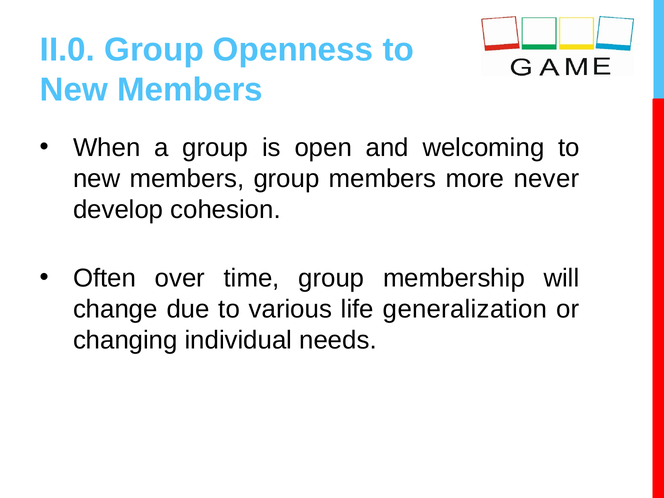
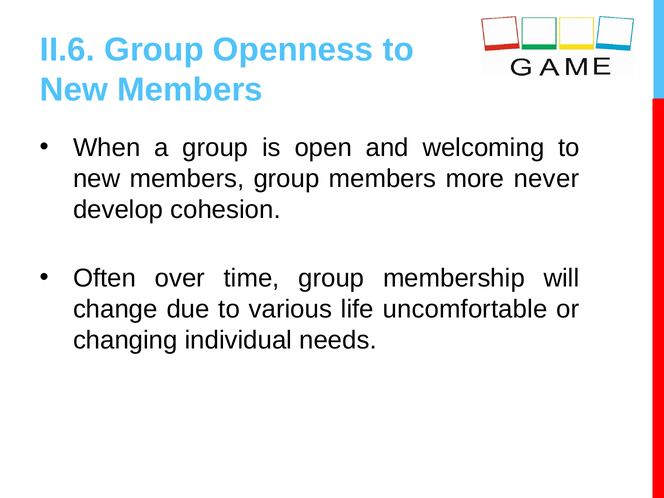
II.0: II.0 -> II.6 (67, 50)
generalization: generalization -> uncomfortable (465, 309)
